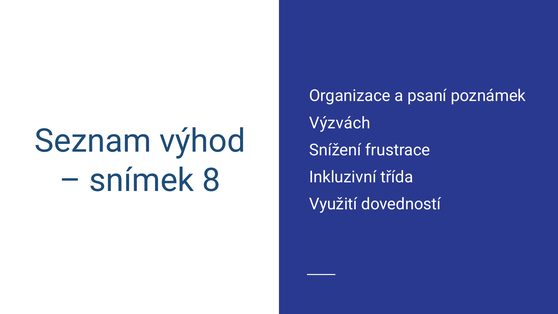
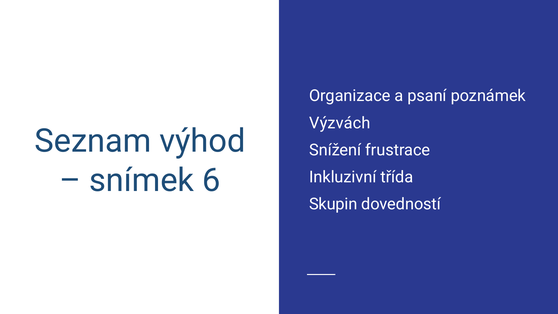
8: 8 -> 6 (211, 180)
Využití: Využití -> Skupin (333, 204)
